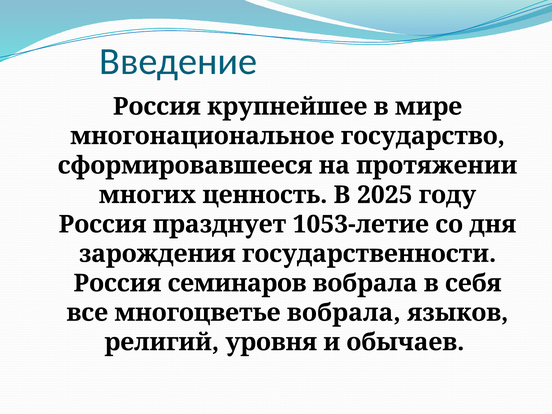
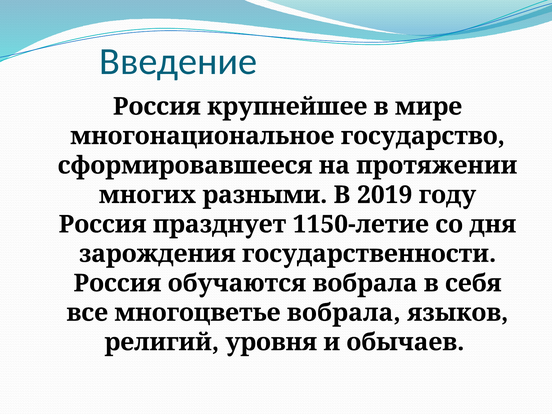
ценность: ценность -> разными (265, 195)
2025: 2025 -> 2019 (385, 195)
1053-летие: 1053-летие -> 1150-летие (361, 224)
семинаров: семинаров -> обучаются (237, 283)
